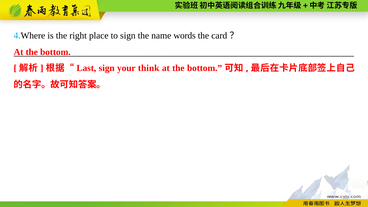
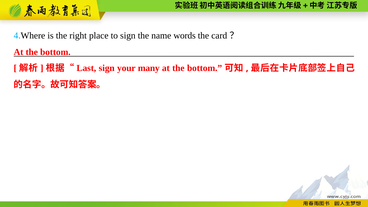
think: think -> many (149, 68)
